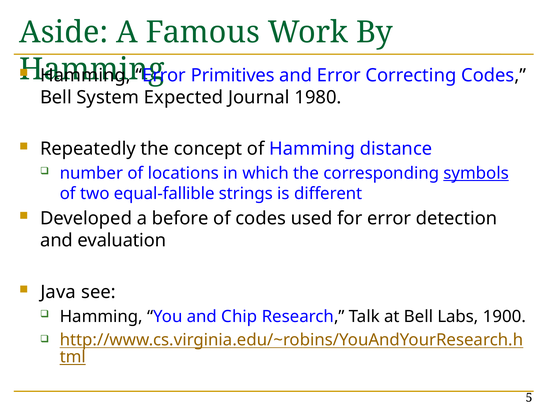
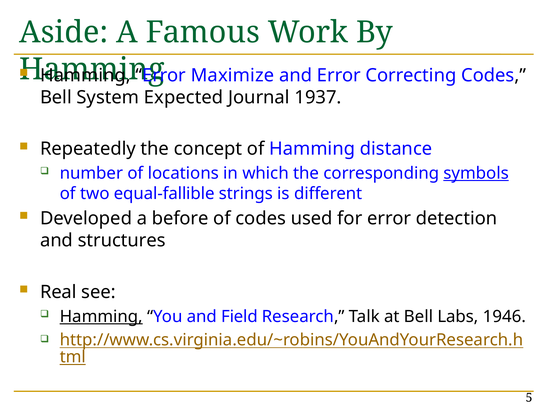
Primitives: Primitives -> Maximize (232, 75)
1980: 1980 -> 1937 (318, 97)
evaluation: evaluation -> structures (122, 241)
Java: Java -> Real (58, 292)
Hamming underline: none -> present (101, 316)
Chip: Chip -> Field (239, 316)
1900: 1900 -> 1946 (504, 316)
